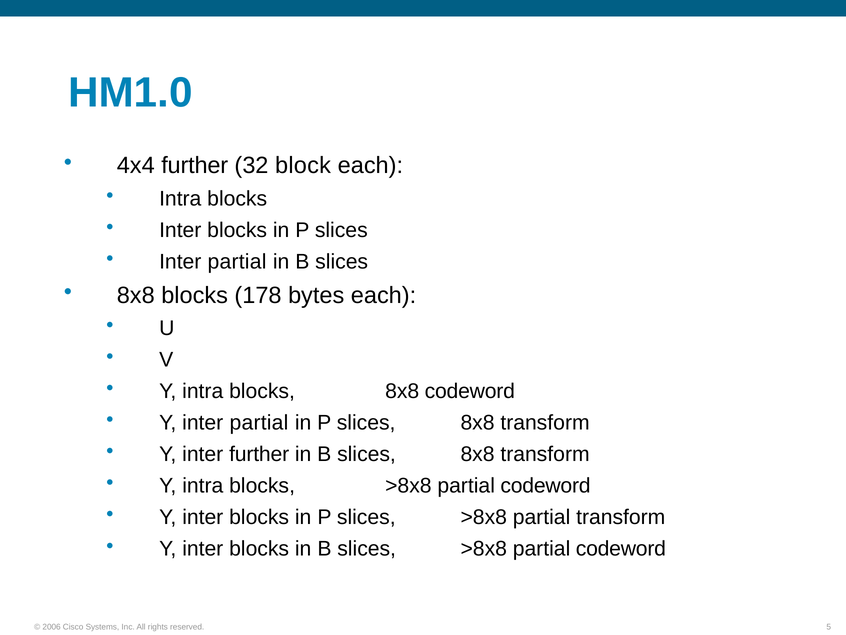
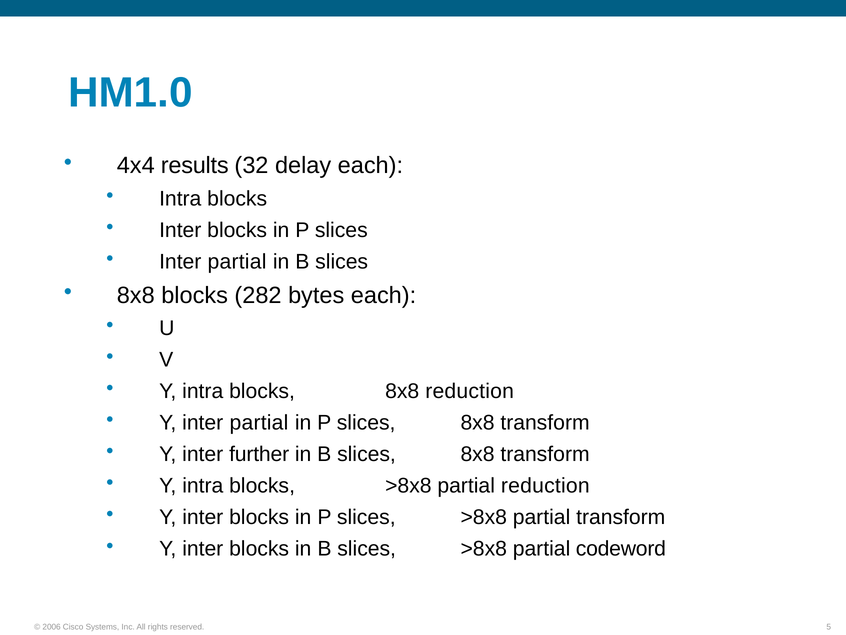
4x4 further: further -> results (195, 166)
block: block -> delay (303, 166)
178: 178 -> 282 (258, 295)
8x8 codeword: codeword -> reduction (470, 391)
blocks >8x8 partial codeword: codeword -> reduction (545, 485)
